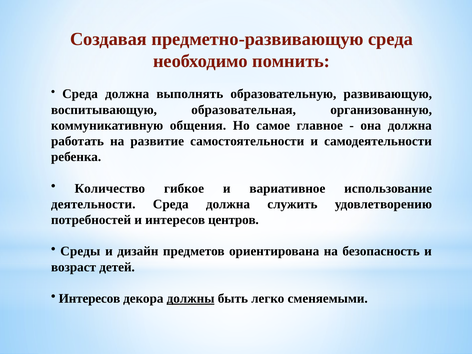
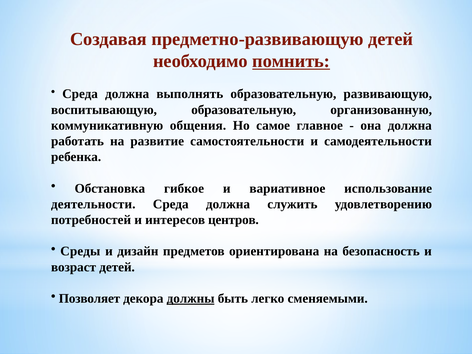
предметно-развивающую среда: среда -> детей (391, 39)
помнить underline: none -> present (291, 61)
воспитывающую образовательная: образовательная -> образовательную (244, 110)
Количество: Количество -> Обстановка (110, 188)
Интересов: Интересов -> Позволяет (89, 299)
